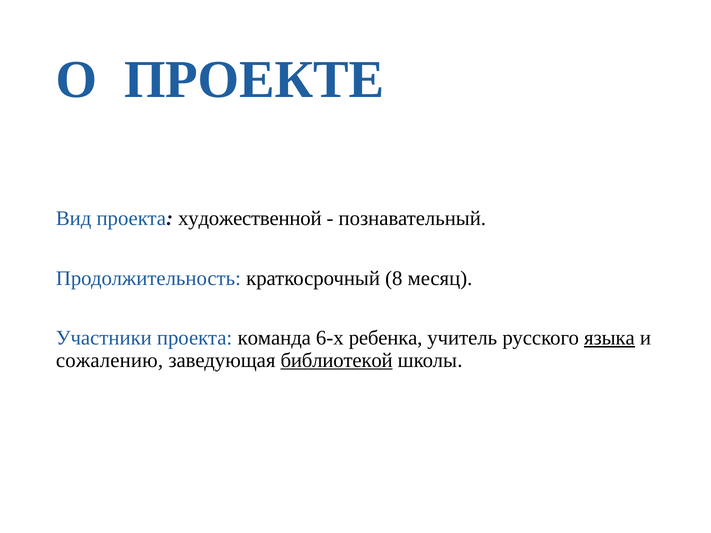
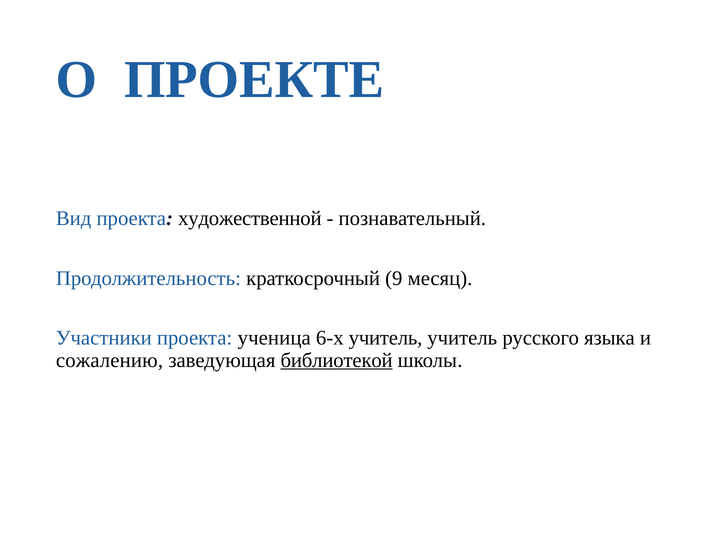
8: 8 -> 9 (394, 278)
команда: команда -> ученица (274, 338)
6-х ребенка: ребенка -> учитель (386, 338)
языка underline: present -> none (609, 338)
